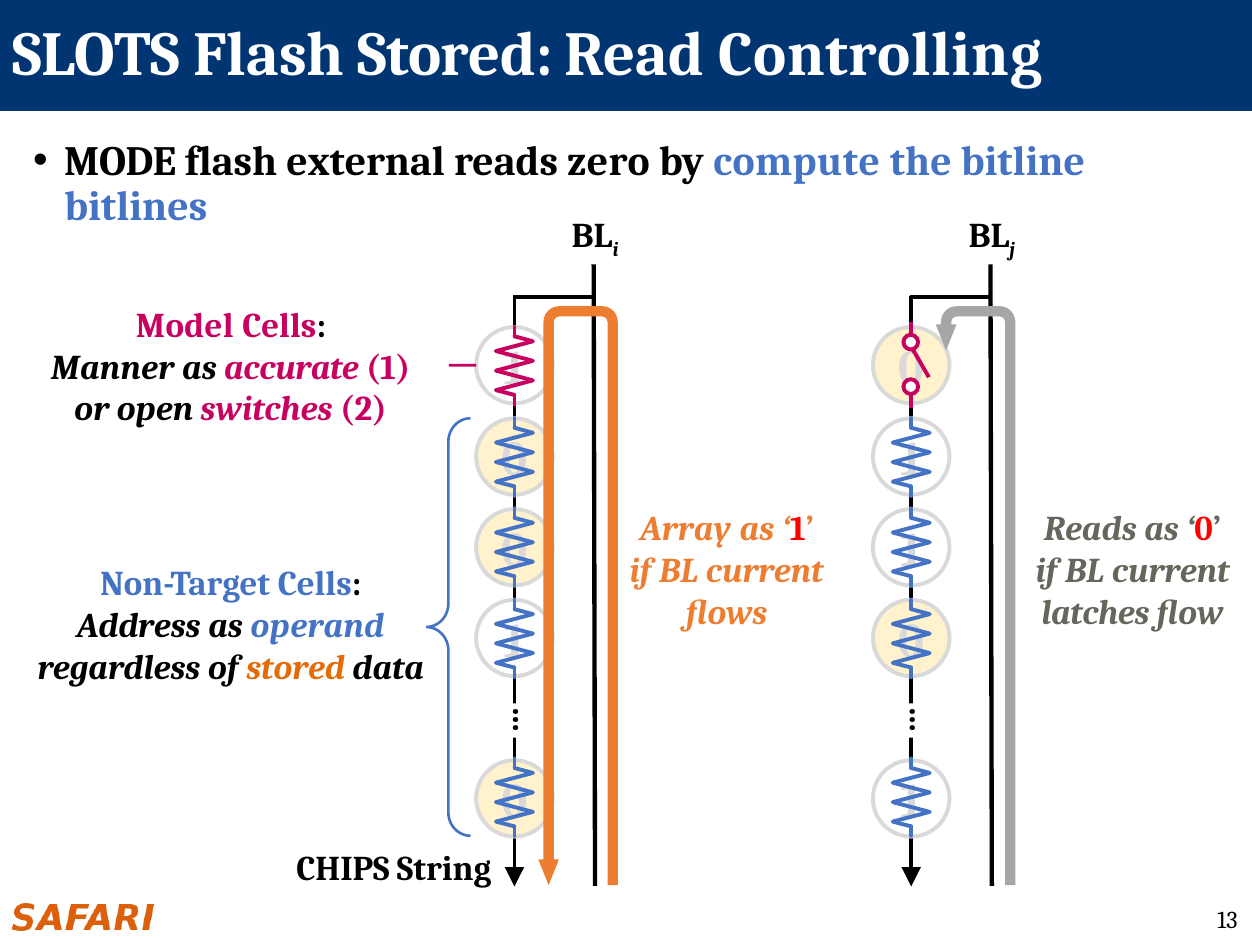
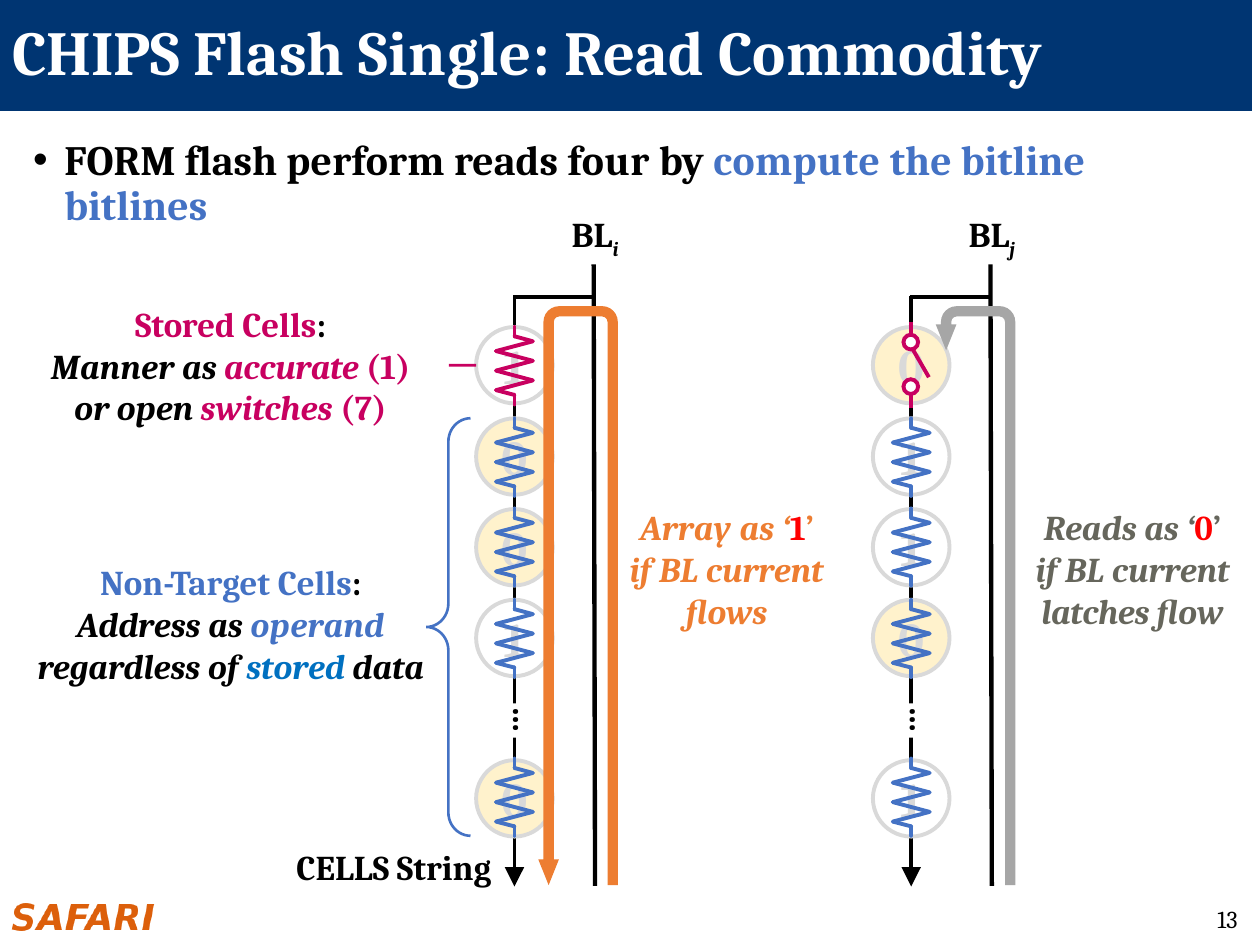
SLOTS: SLOTS -> CHIPS (96, 55)
Flash Stored: Stored -> Single (454, 55)
Controlling: Controlling -> Commodity (880, 55)
MODE: MODE -> FORM (120, 162)
external: external -> perform (366, 162)
zero: zero -> four (608, 162)
Model: Model -> Stored (185, 326)
2: 2 -> 7 (363, 409)
stored colour: orange -> blue (296, 668)
CHIPS: CHIPS -> CELLS (343, 869)
